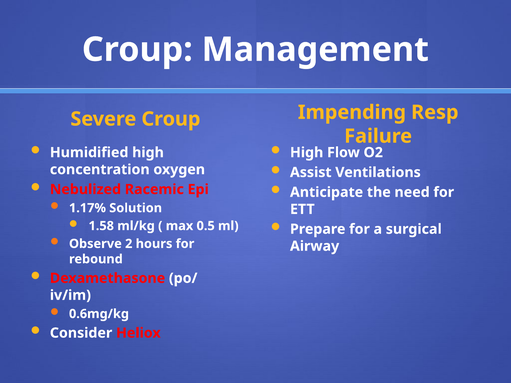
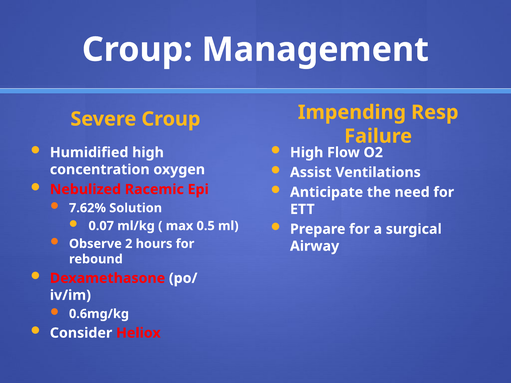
1.17%: 1.17% -> 7.62% (87, 208)
1.58: 1.58 -> 0.07 (101, 226)
